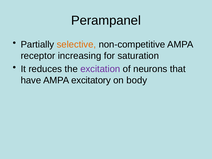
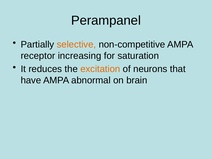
excitation colour: purple -> orange (100, 69)
excitatory: excitatory -> abnormal (91, 80)
body: body -> brain (137, 80)
